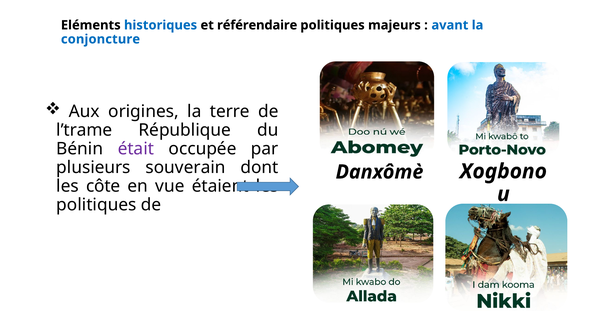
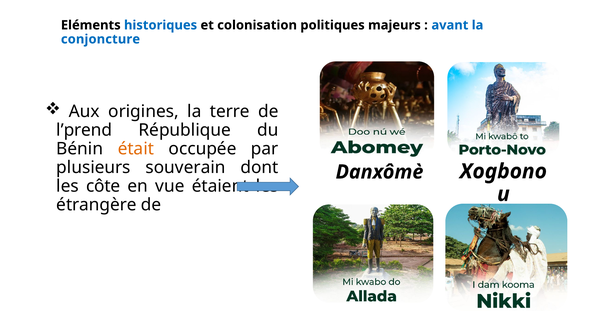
référendaire: référendaire -> colonisation (257, 25)
l’trame: l’trame -> l’prend (84, 130)
était colour: purple -> orange (136, 148)
politiques: politiques -> étrangère (96, 204)
